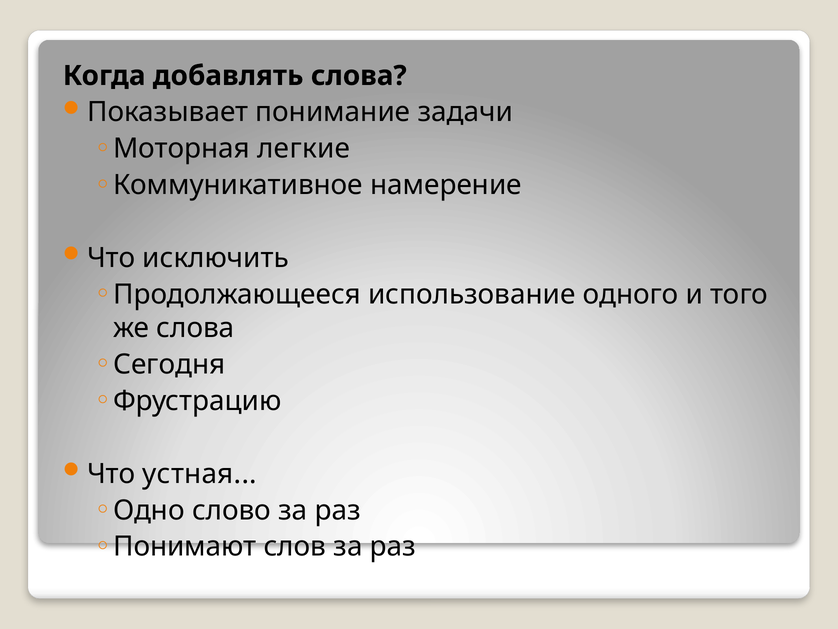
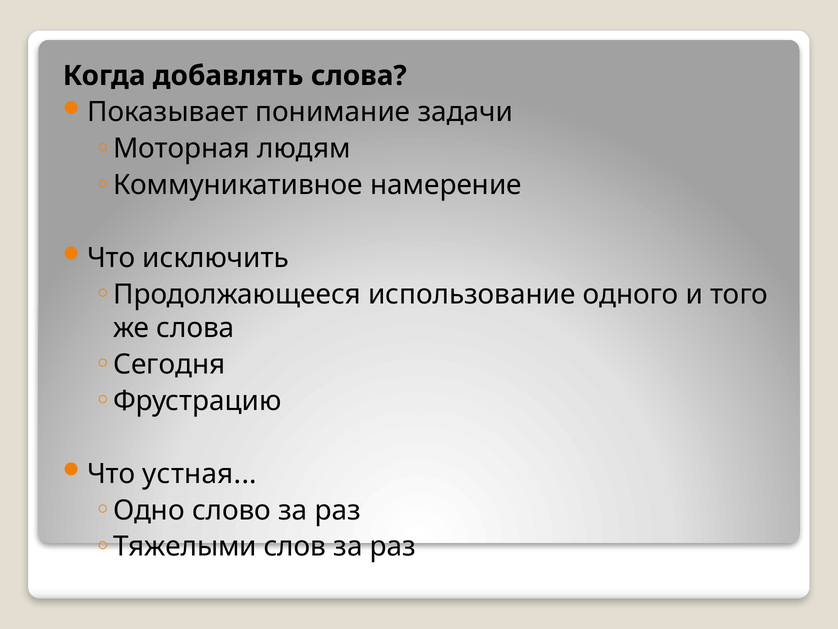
легкие: легкие -> людям (304, 149)
Понимают: Понимают -> Тяжeлыми (185, 546)
